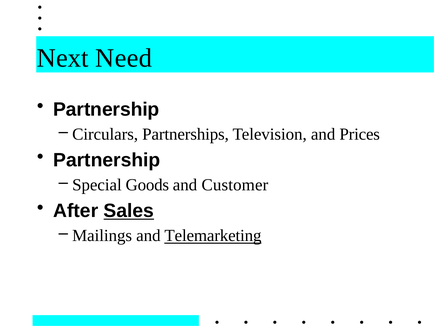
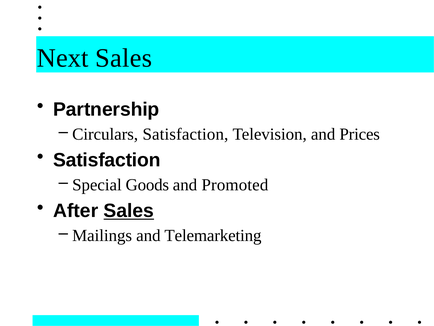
Next Need: Need -> Sales (124, 58)
Circulars Partnerships: Partnerships -> Satisfaction (185, 134)
Partnership: Partnership -> Satisfaction (107, 160)
Customer: Customer -> Promoted (235, 185)
Telemarketing underline: present -> none (213, 235)
